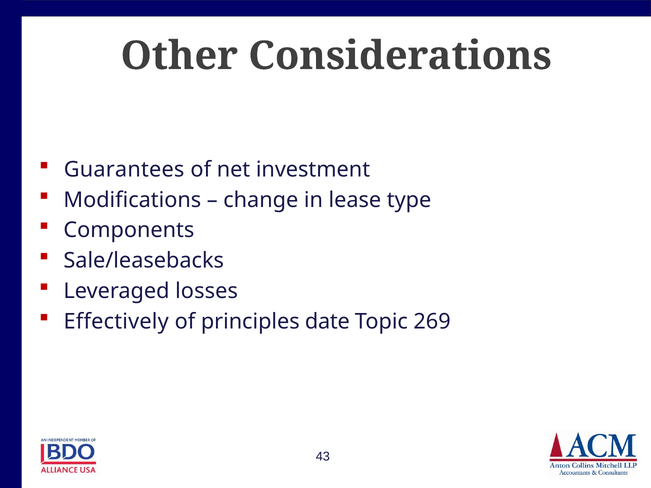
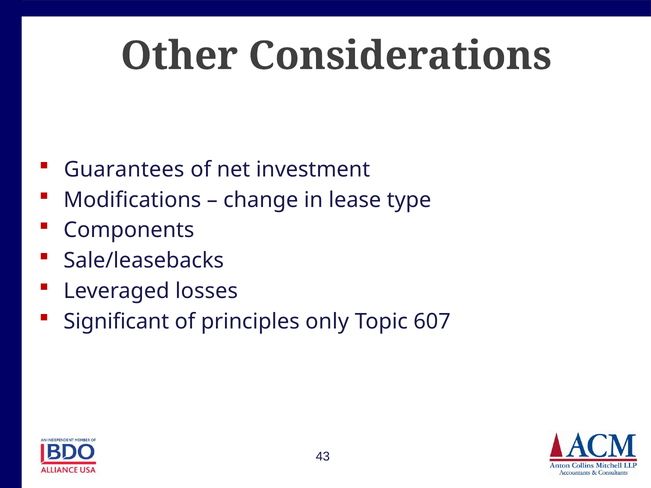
Effectively: Effectively -> Significant (116, 322)
date: date -> only (327, 322)
269: 269 -> 607 (432, 322)
